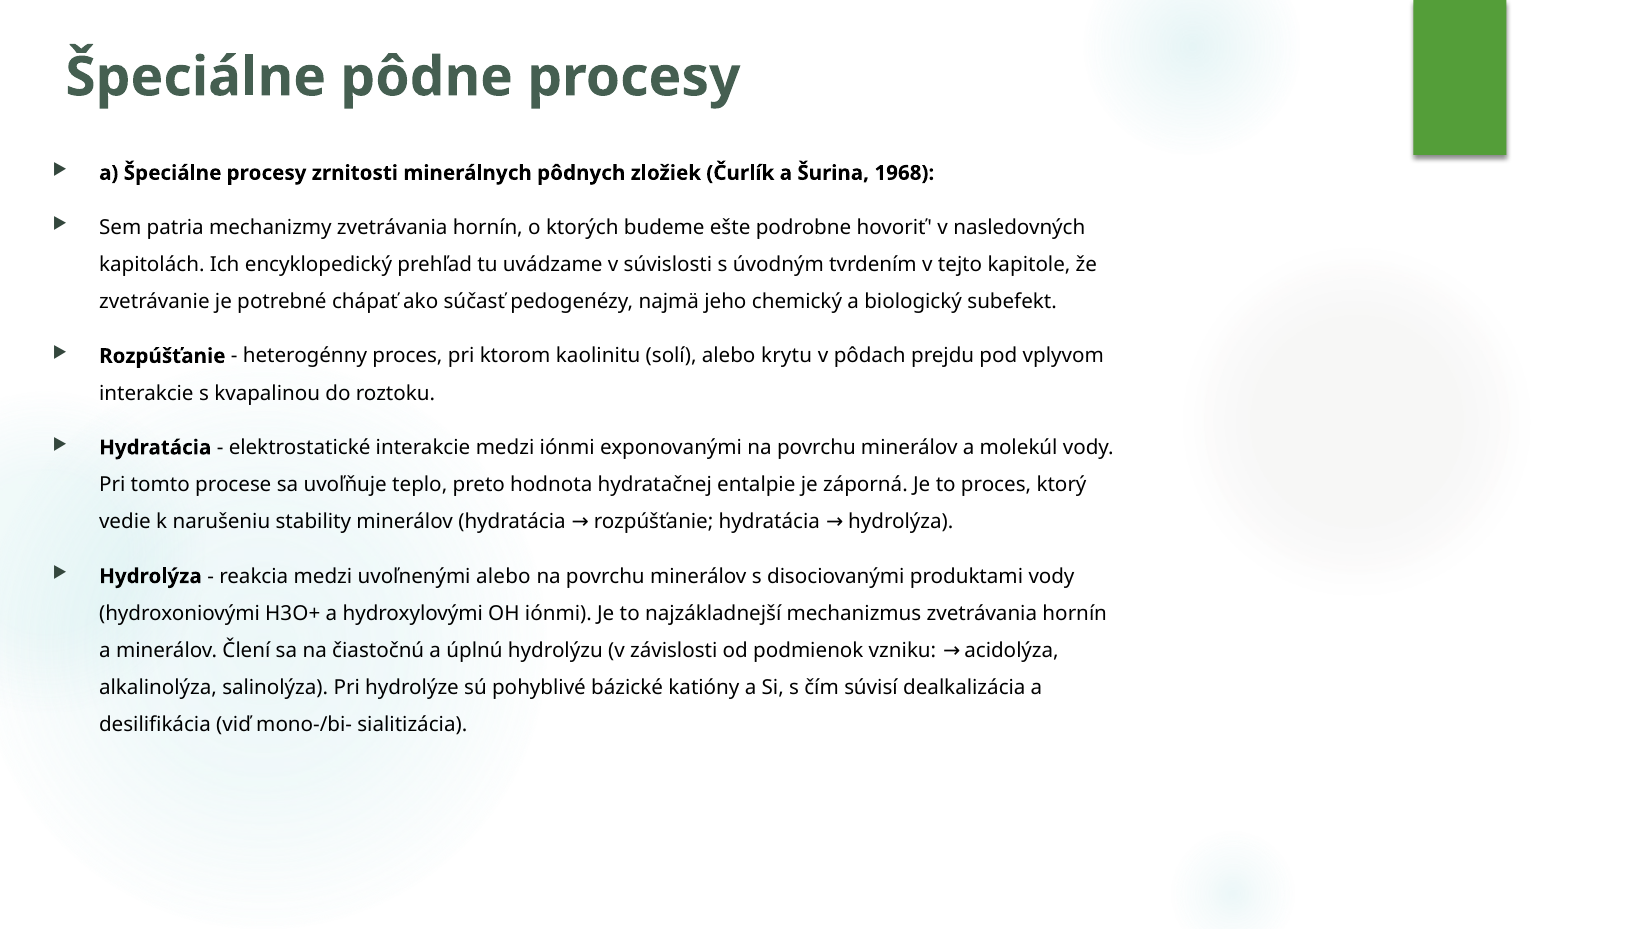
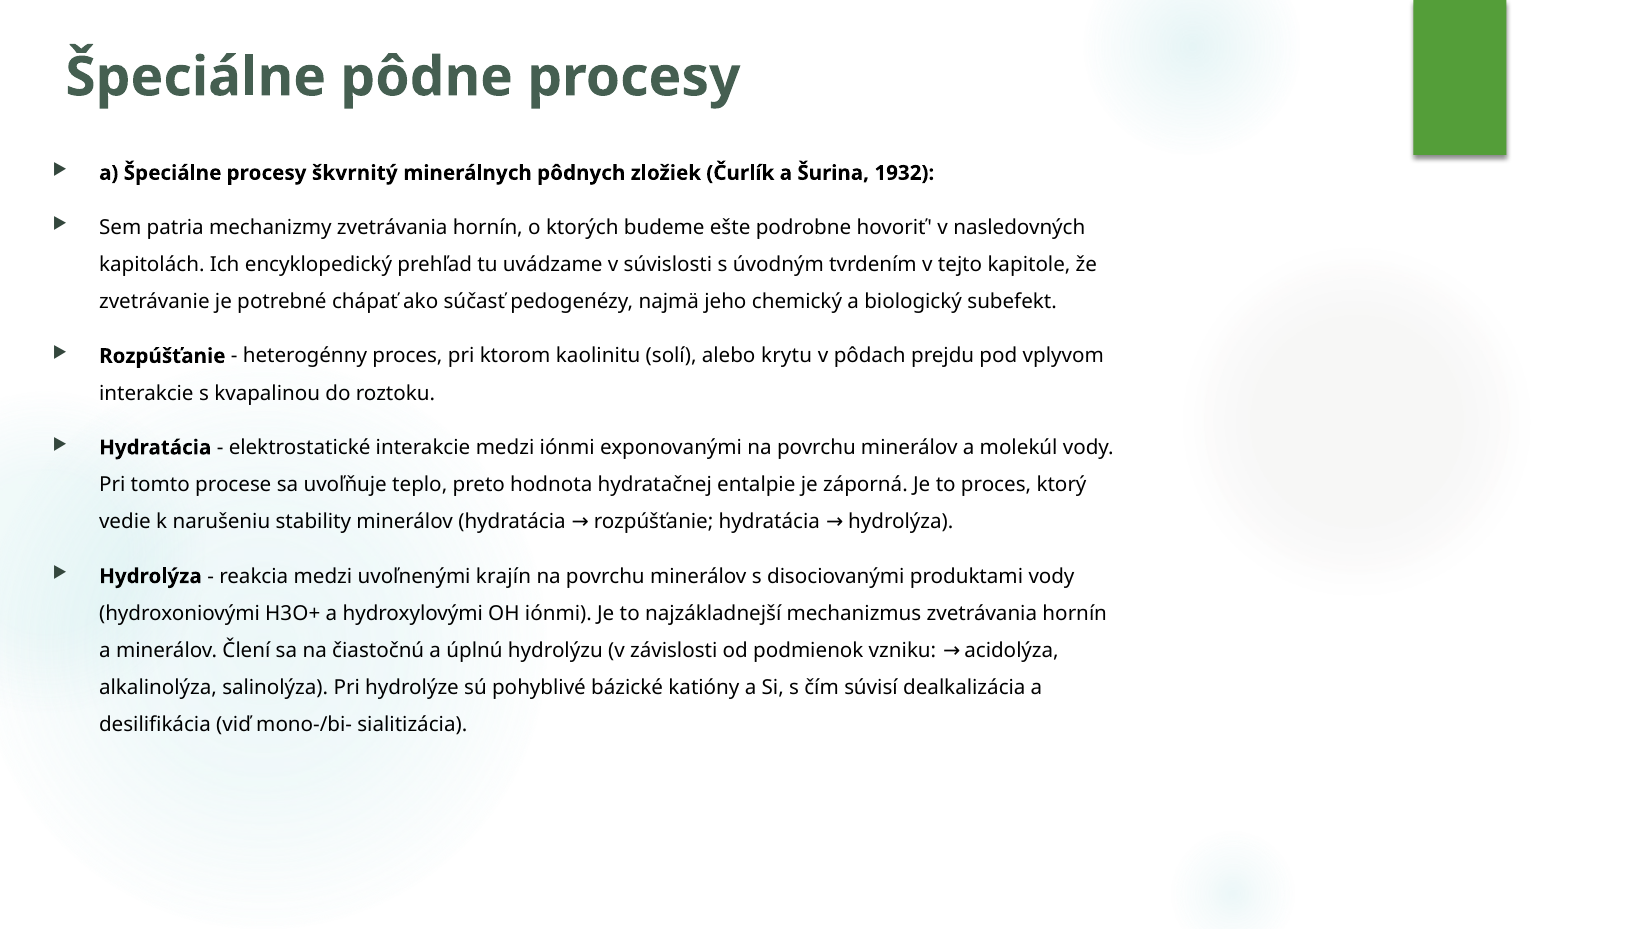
zrnitosti: zrnitosti -> škvrnitý (355, 173)
1968: 1968 -> 1932 (904, 173)
uvoľnenými alebo: alebo -> krajín (503, 576)
